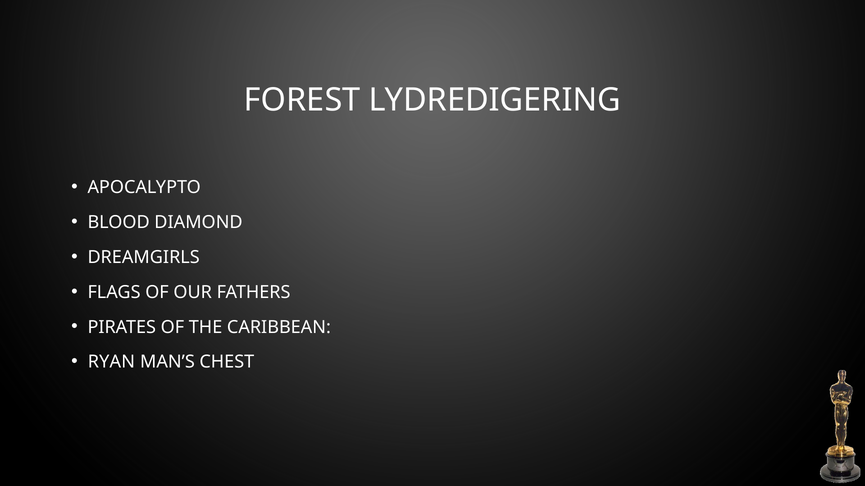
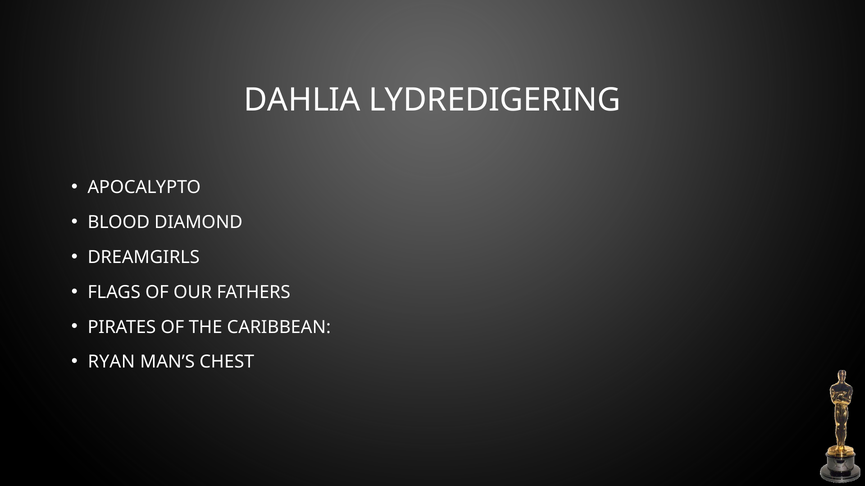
FOREST: FOREST -> DAHLIA (302, 100)
